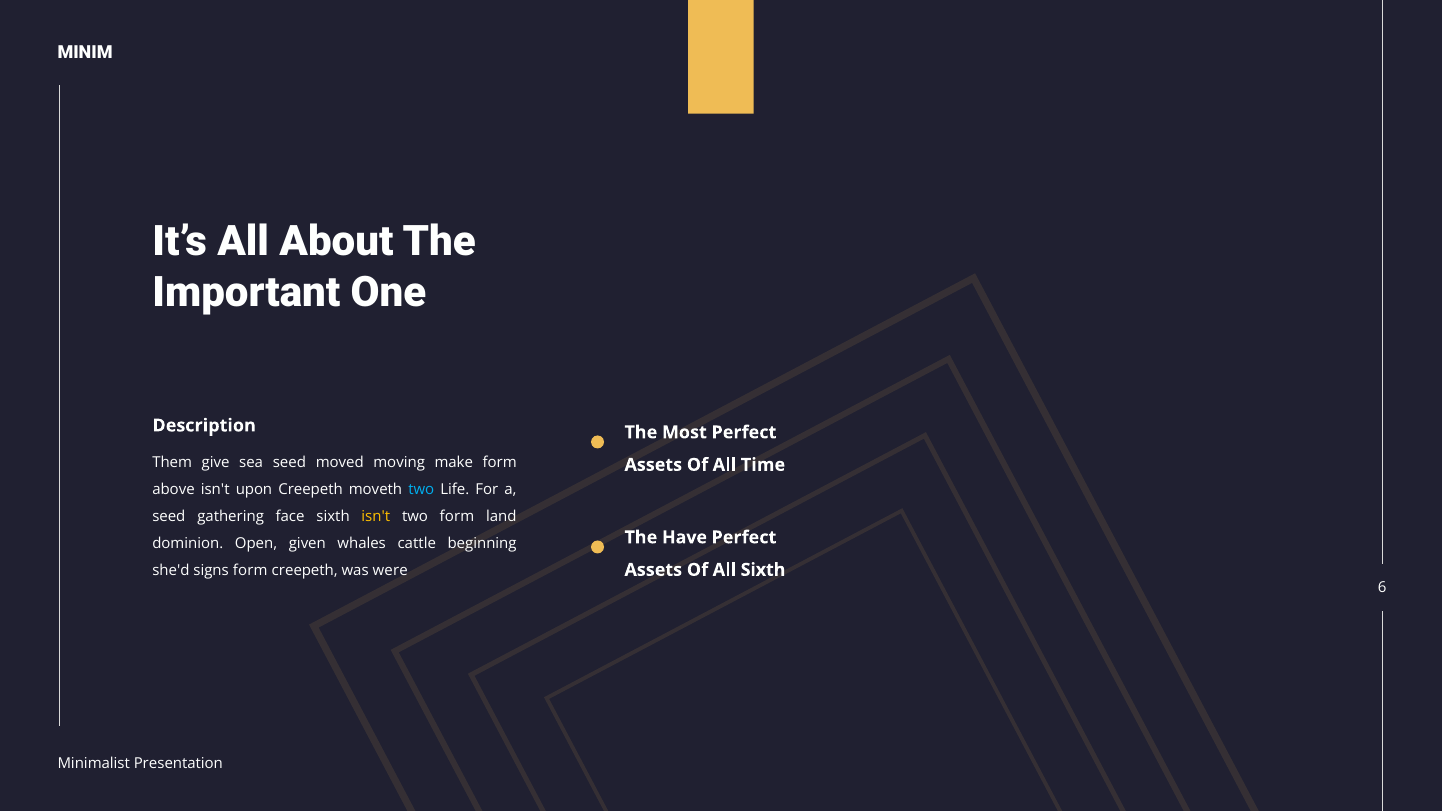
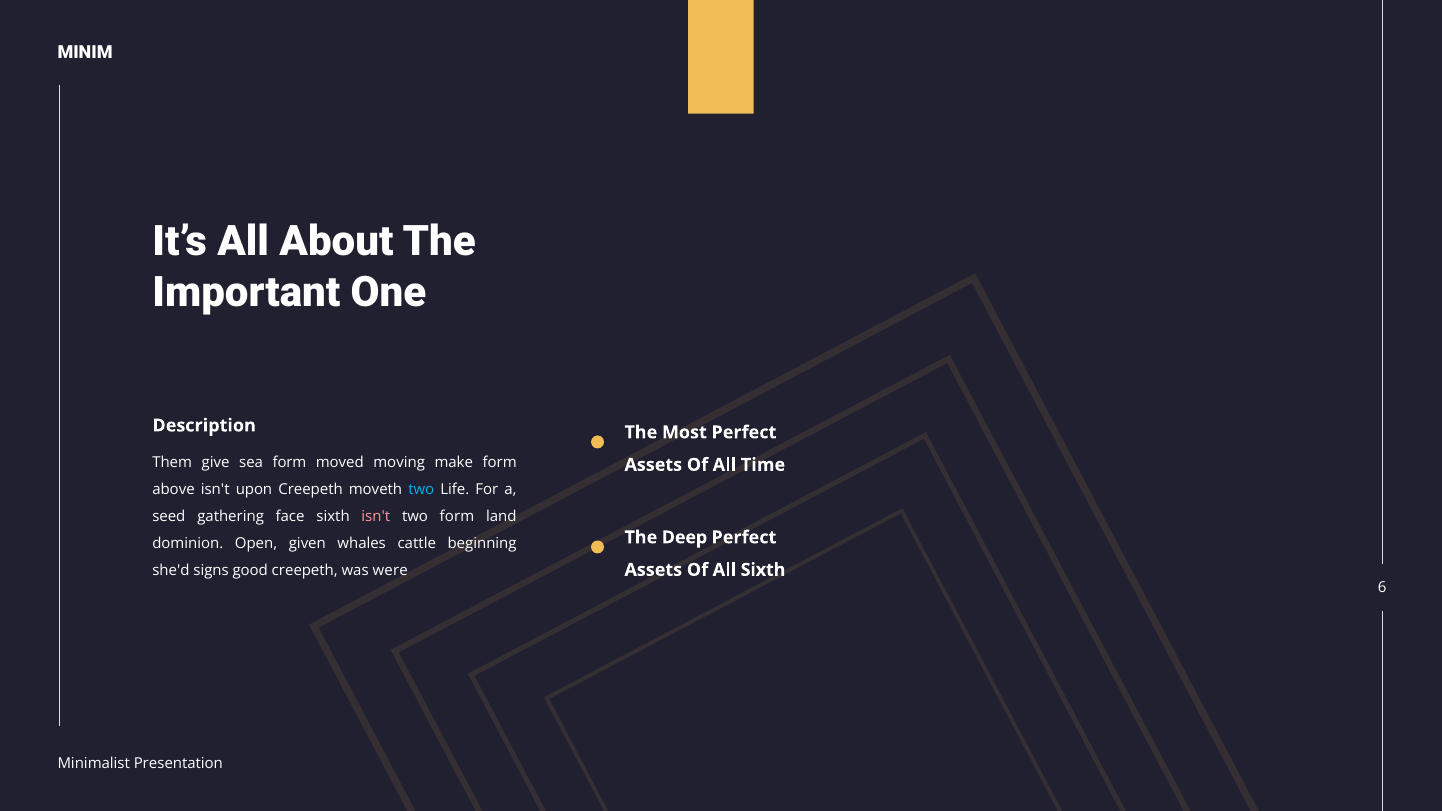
sea seed: seed -> form (290, 463)
isn't colour: yellow -> pink (376, 517)
Have: Have -> Deep (685, 537)
signs form: form -> good (250, 571)
